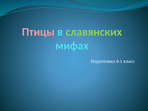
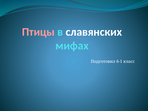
славянских colour: light green -> white (94, 32)
